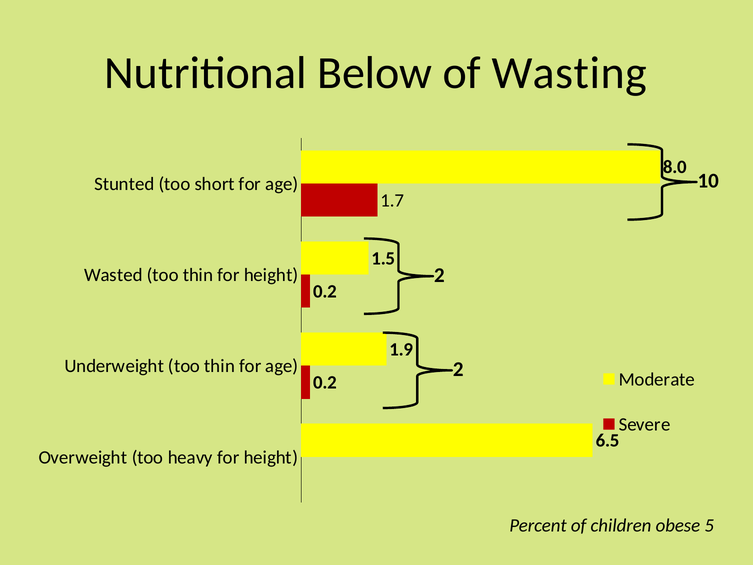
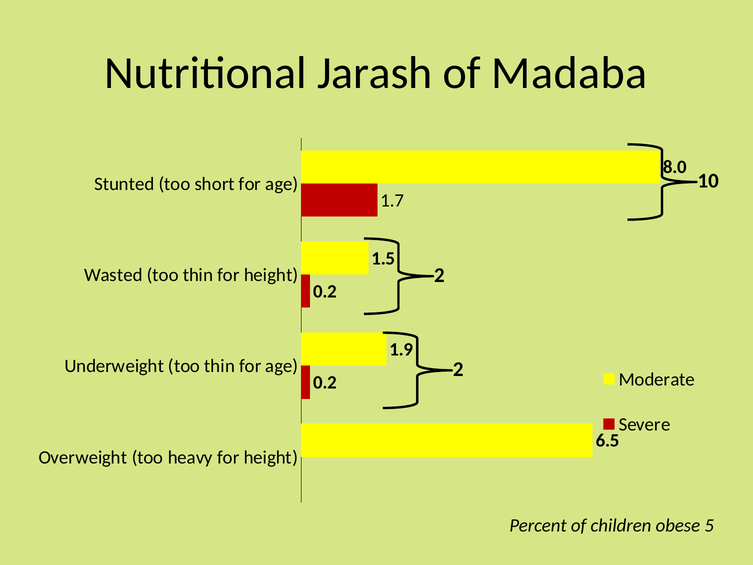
Below: Below -> Jarash (375, 73)
Wasting: Wasting -> Madaba (569, 73)
